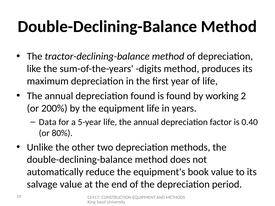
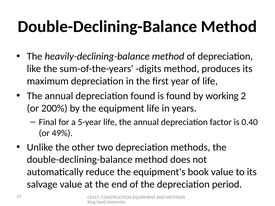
tractor-declining-balance: tractor-declining-balance -> heavily-declining-balance (97, 56)
Data: Data -> Final (48, 122)
80%: 80% -> 49% (62, 133)
